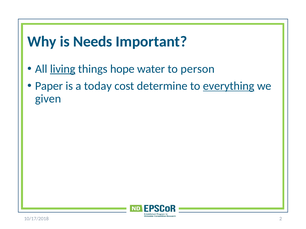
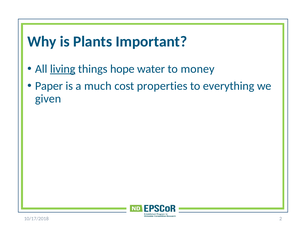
Needs: Needs -> Plants (93, 42)
person: person -> money (198, 69)
today: today -> much (98, 86)
determine: determine -> properties (162, 86)
everything underline: present -> none (229, 86)
